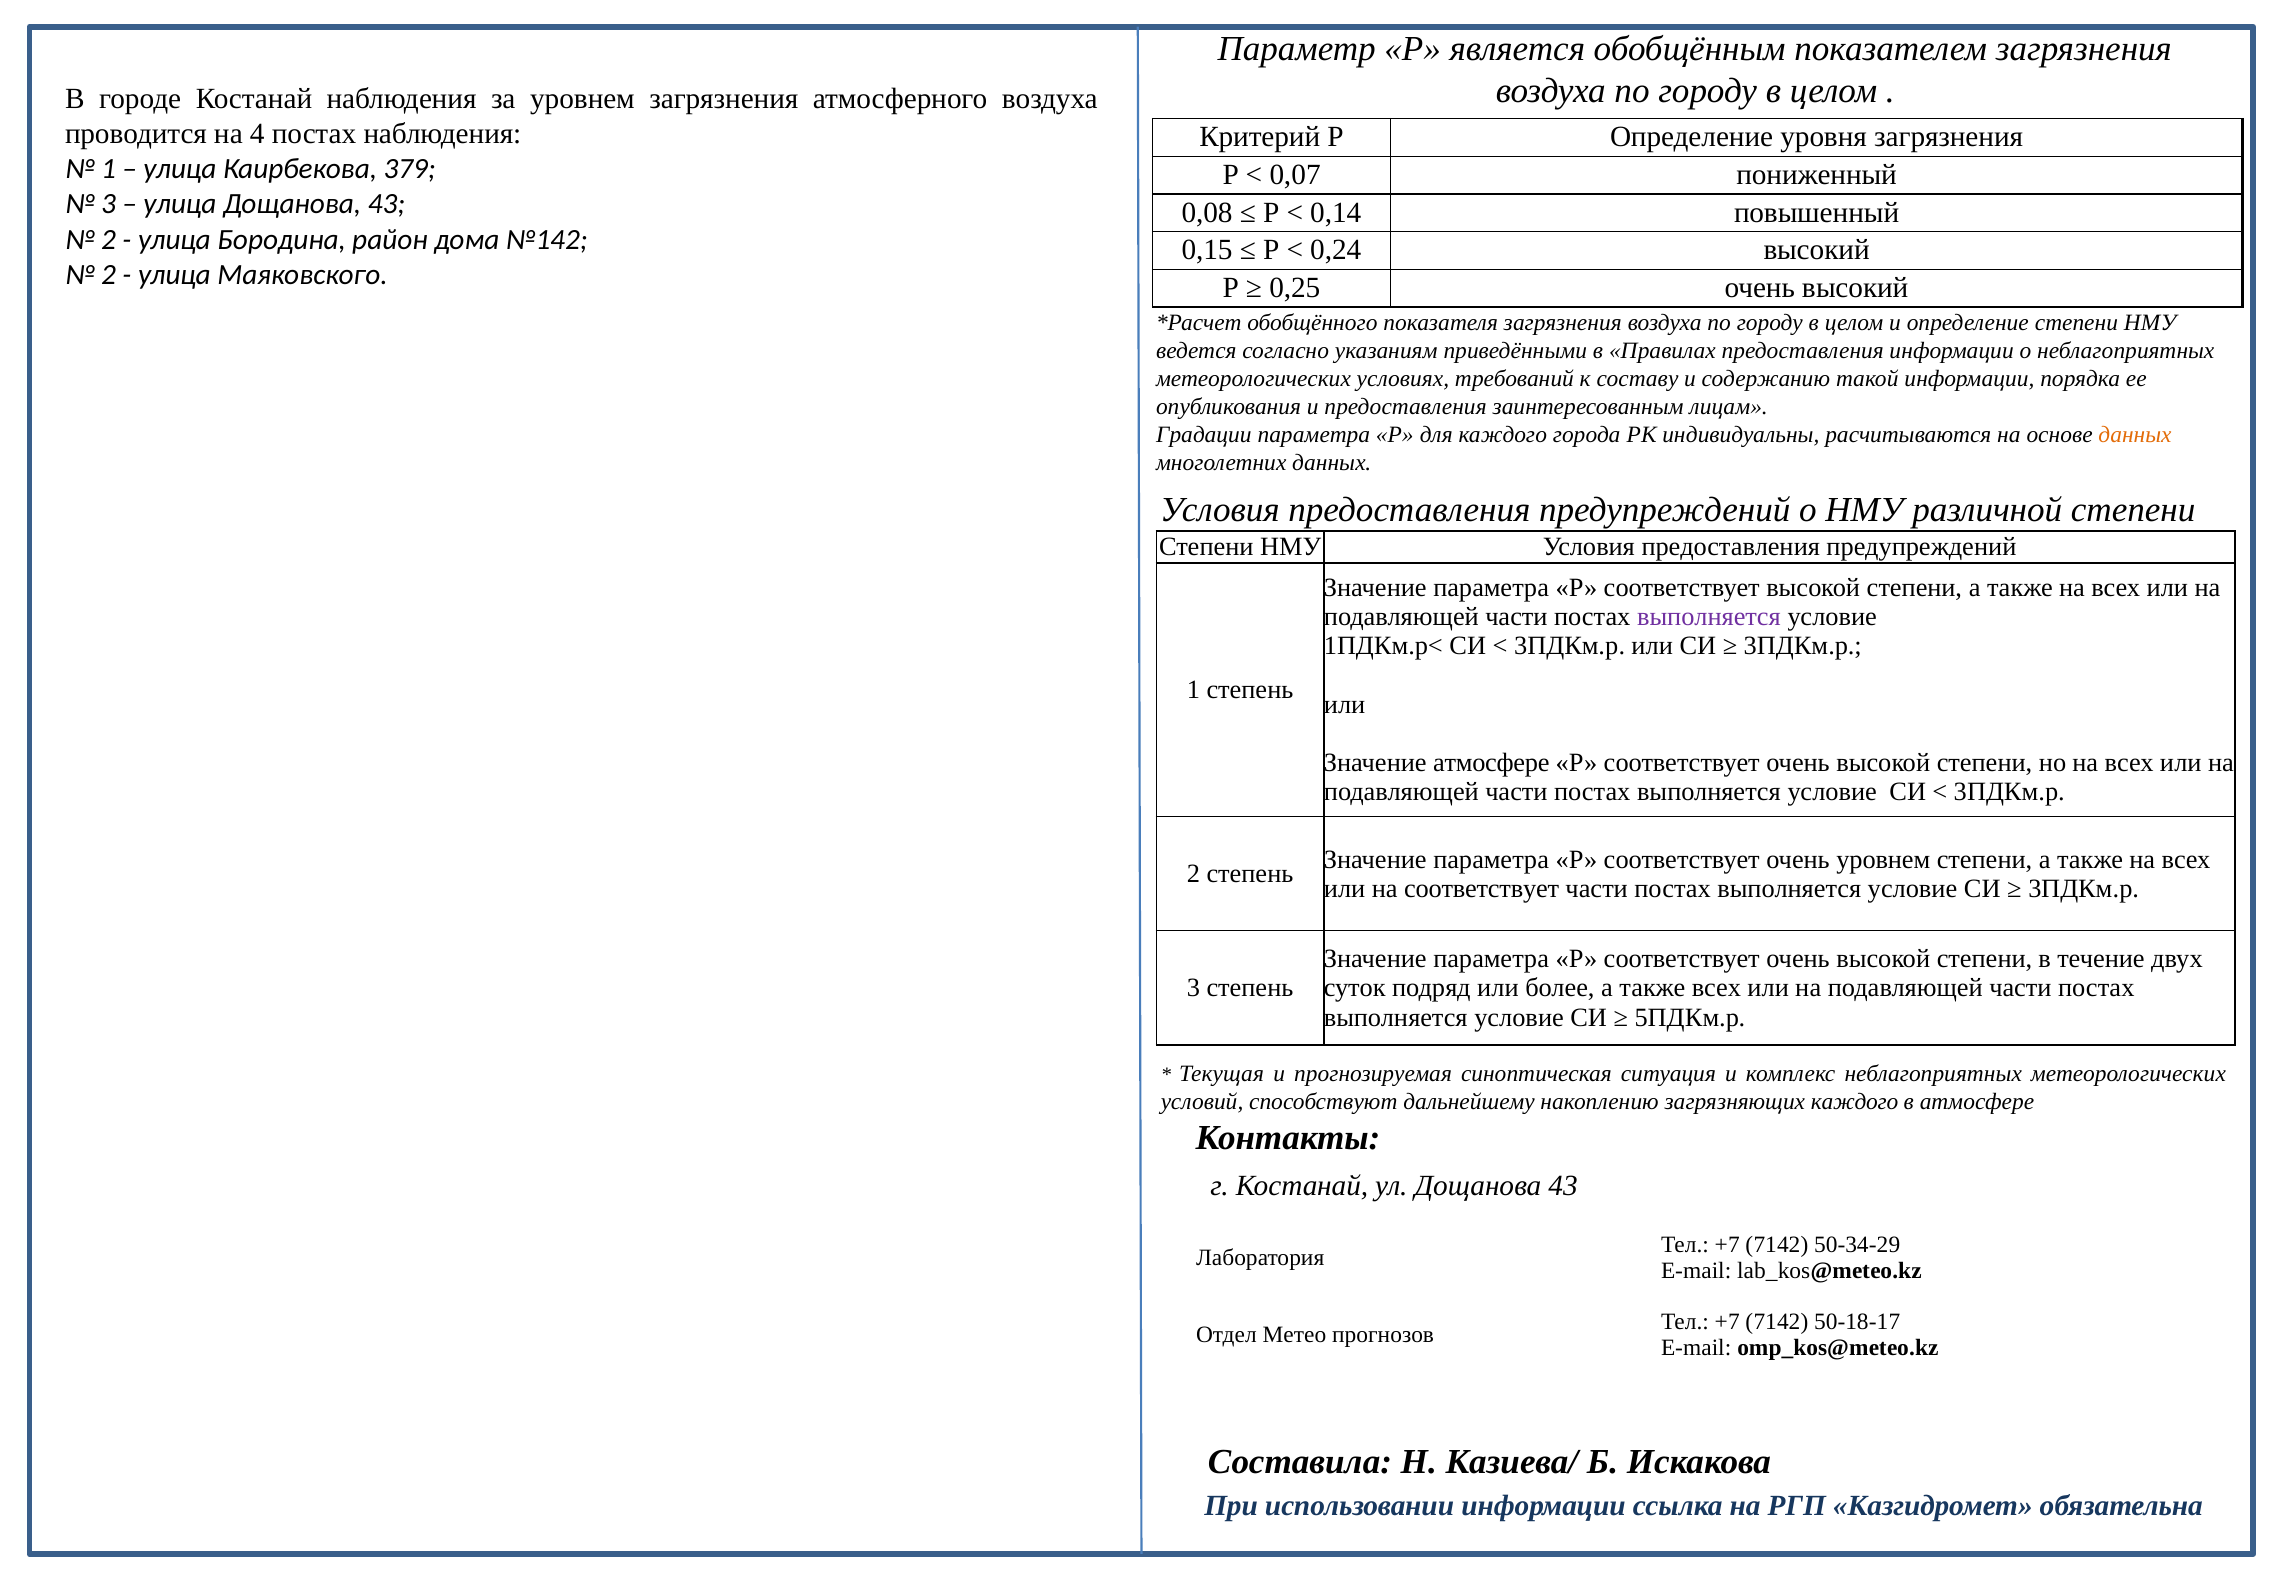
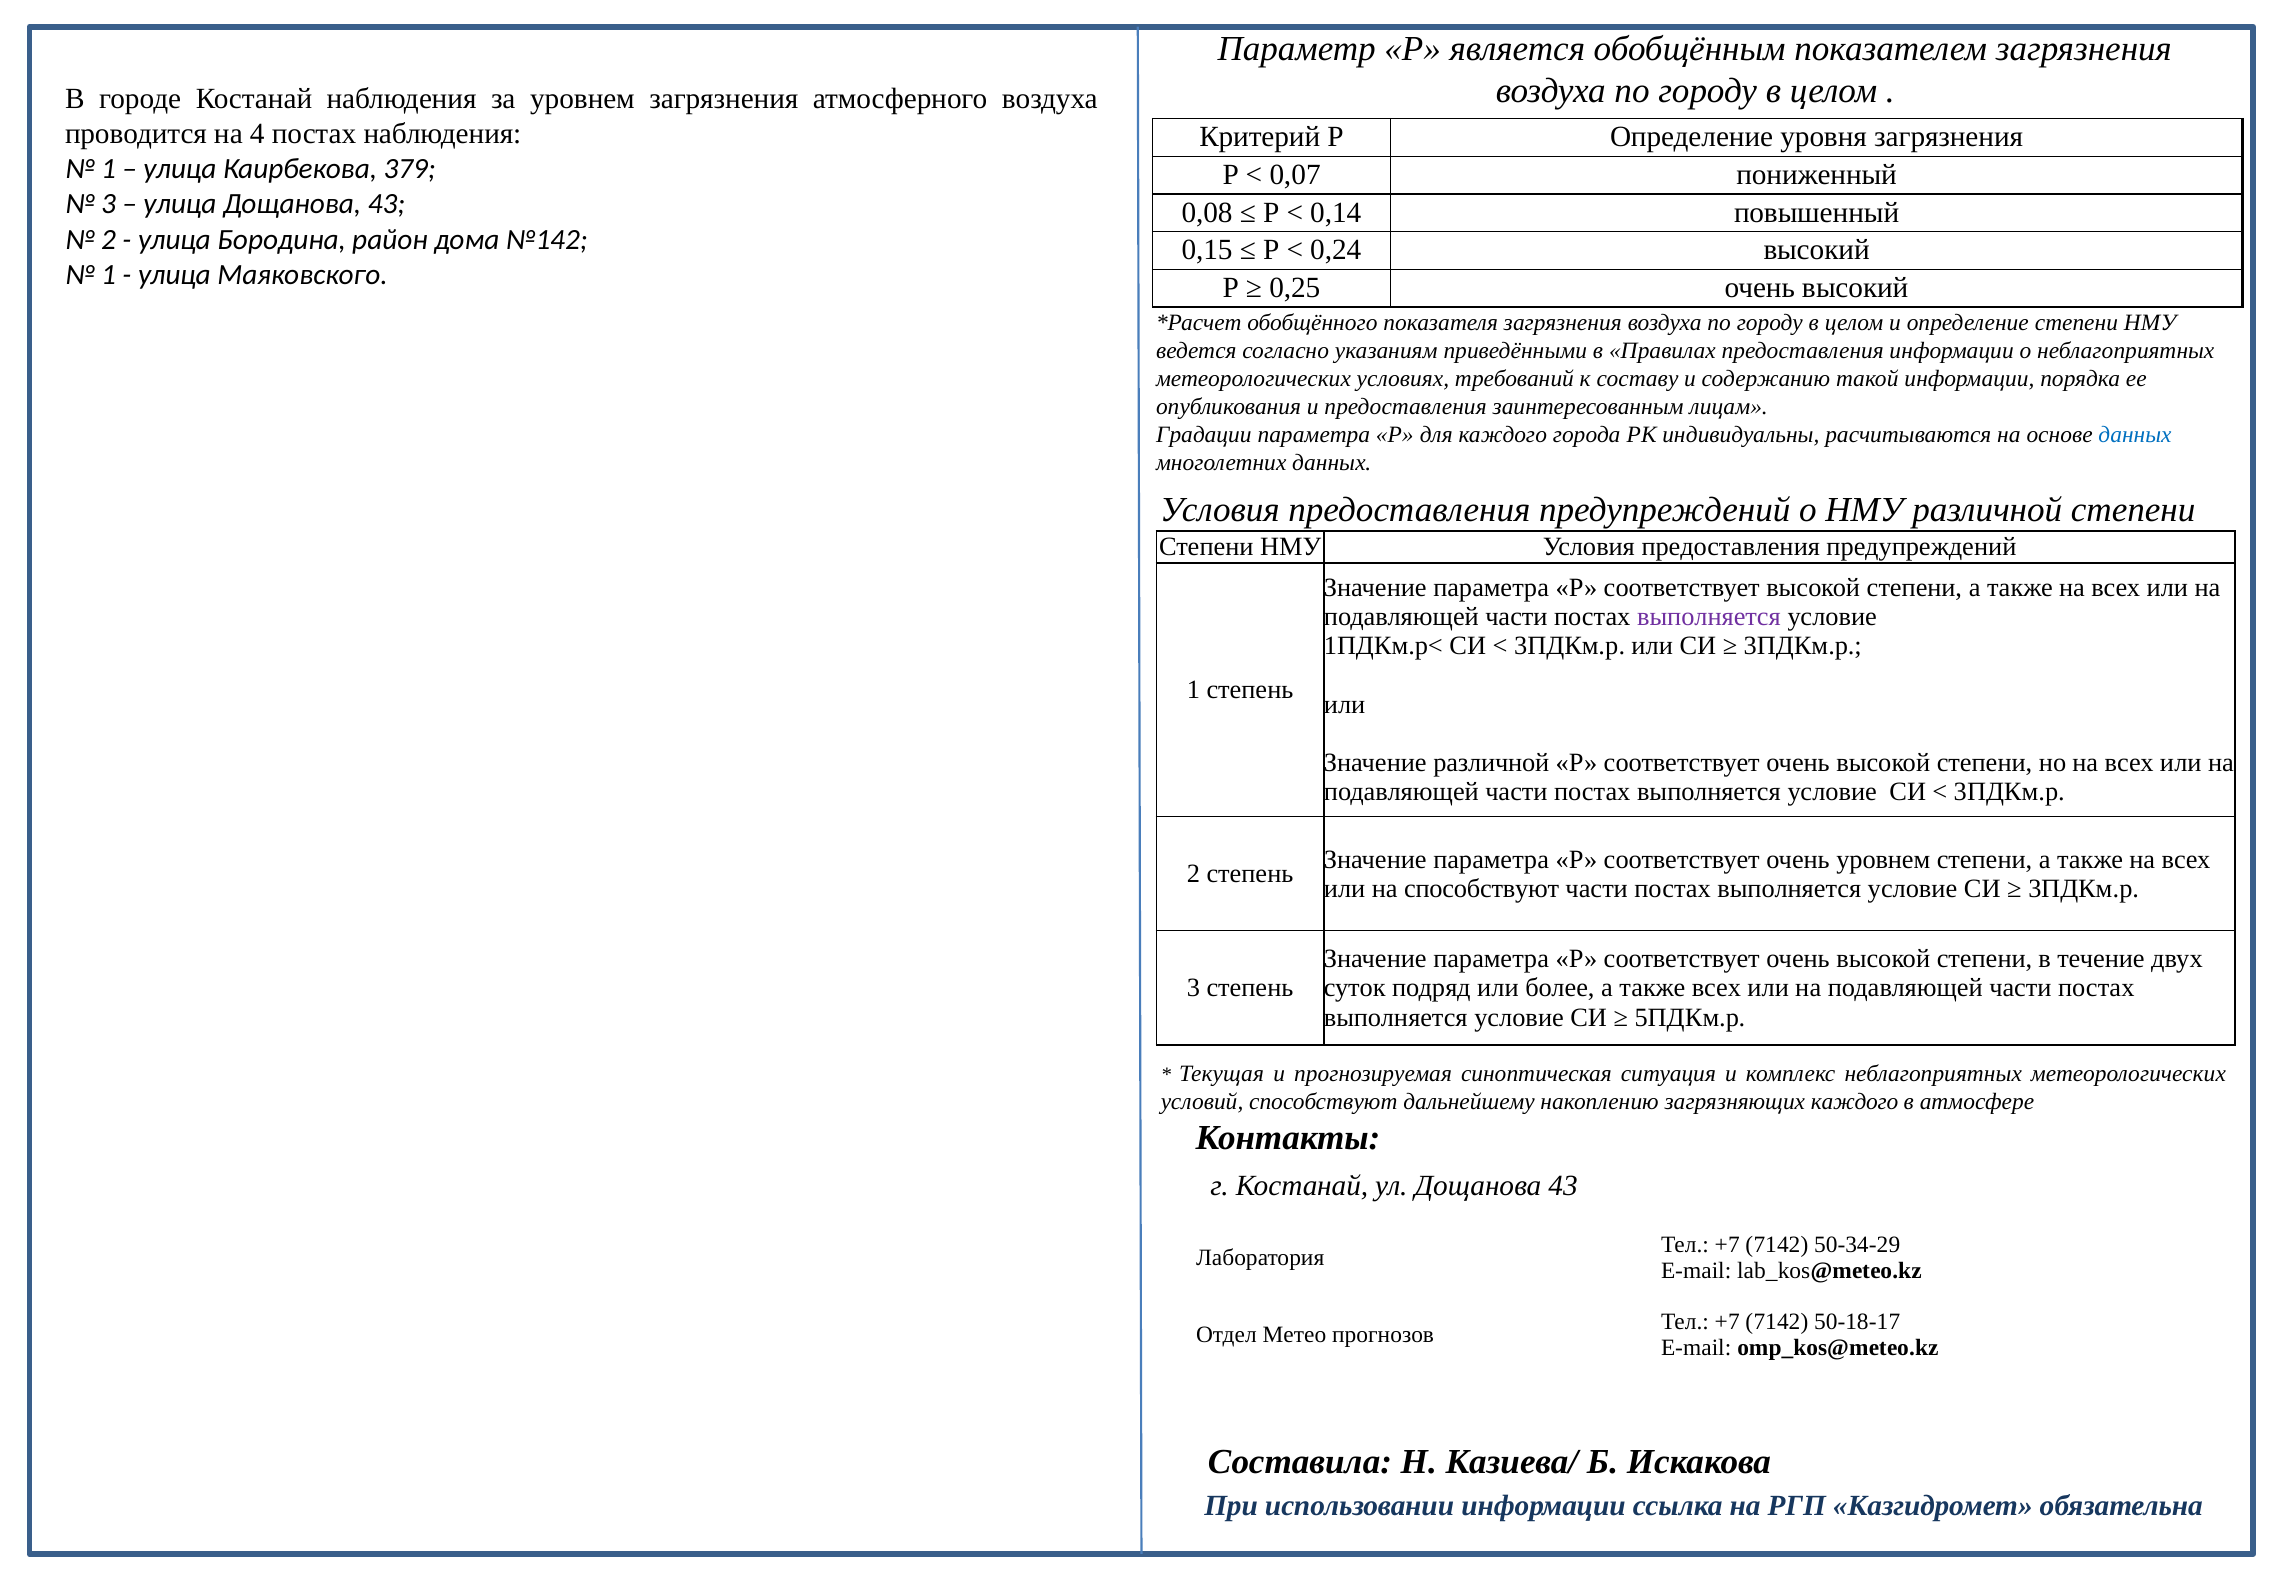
2: 2 -> 1 (109, 274)
данных colour: orange -> blue (2135, 435)
Значение атмосфере: атмосфере -> различной (1491, 763)
на соответствует: соответствует -> способствуют (1482, 888)
